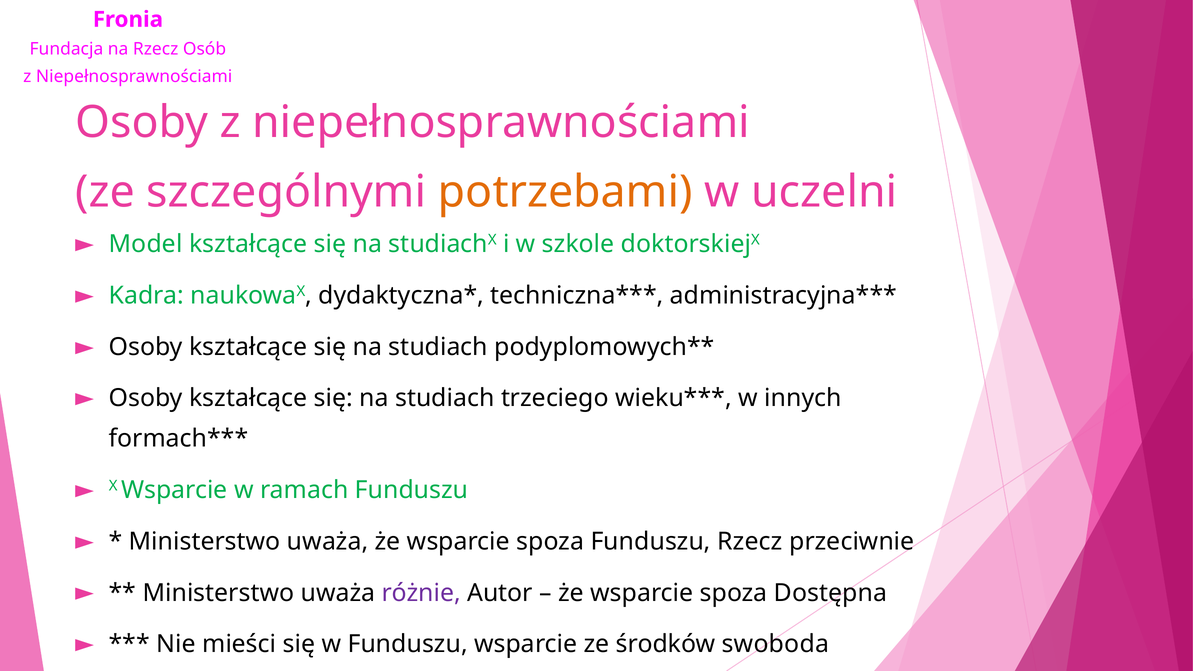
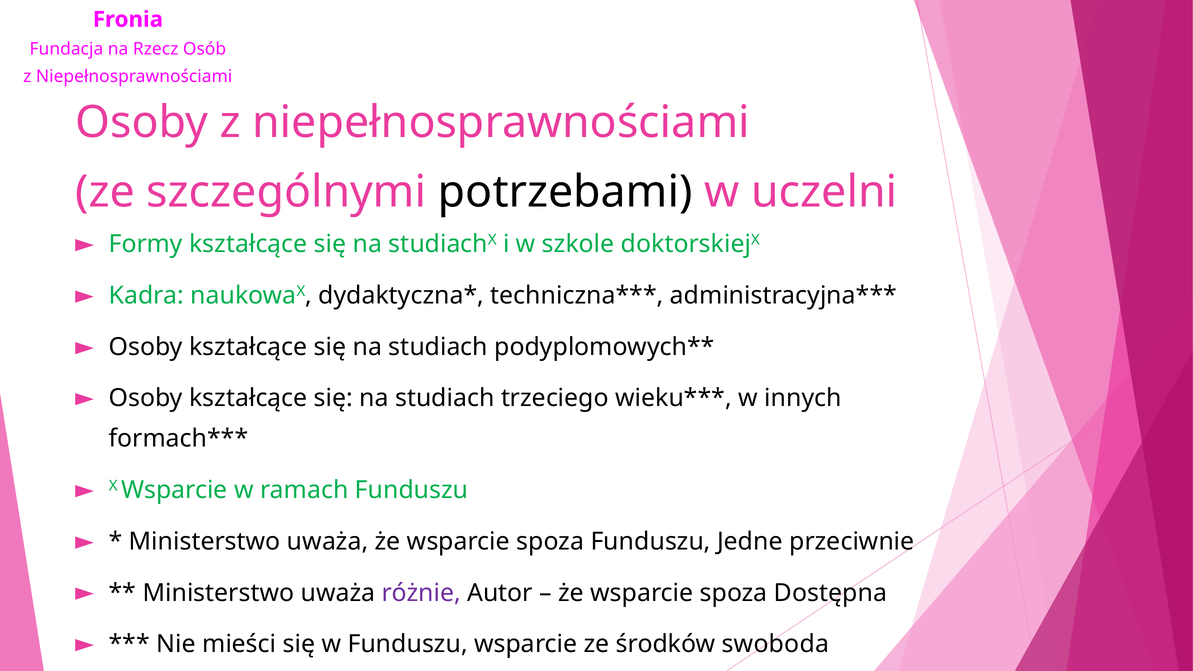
potrzebami colour: orange -> black (565, 192)
Model: Model -> Formy (146, 244)
Funduszu Rzecz: Rzecz -> Jedne (750, 541)
